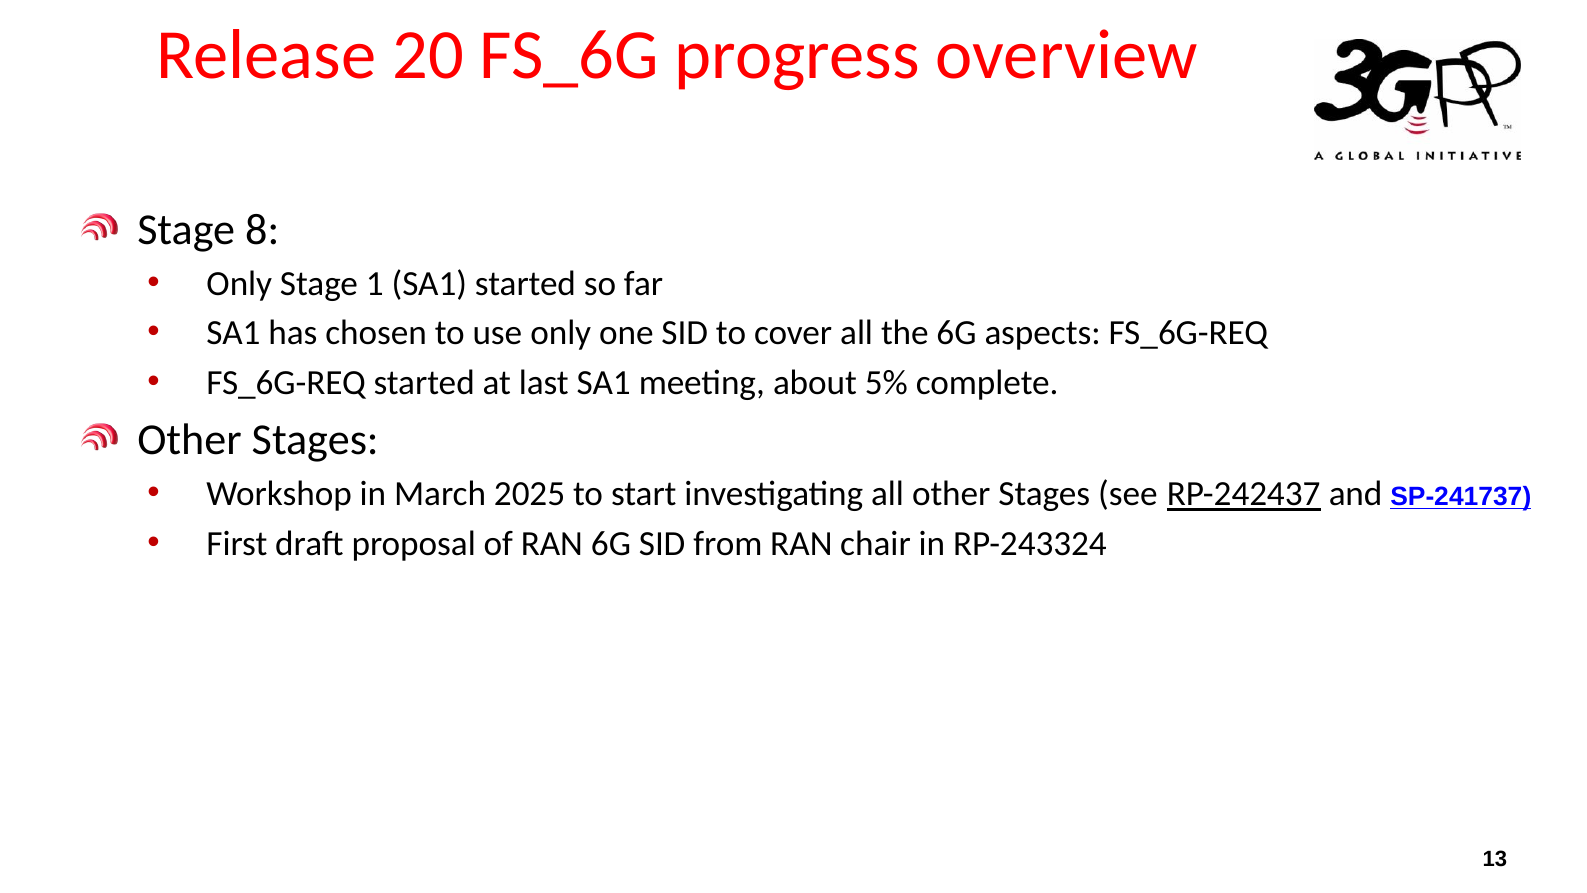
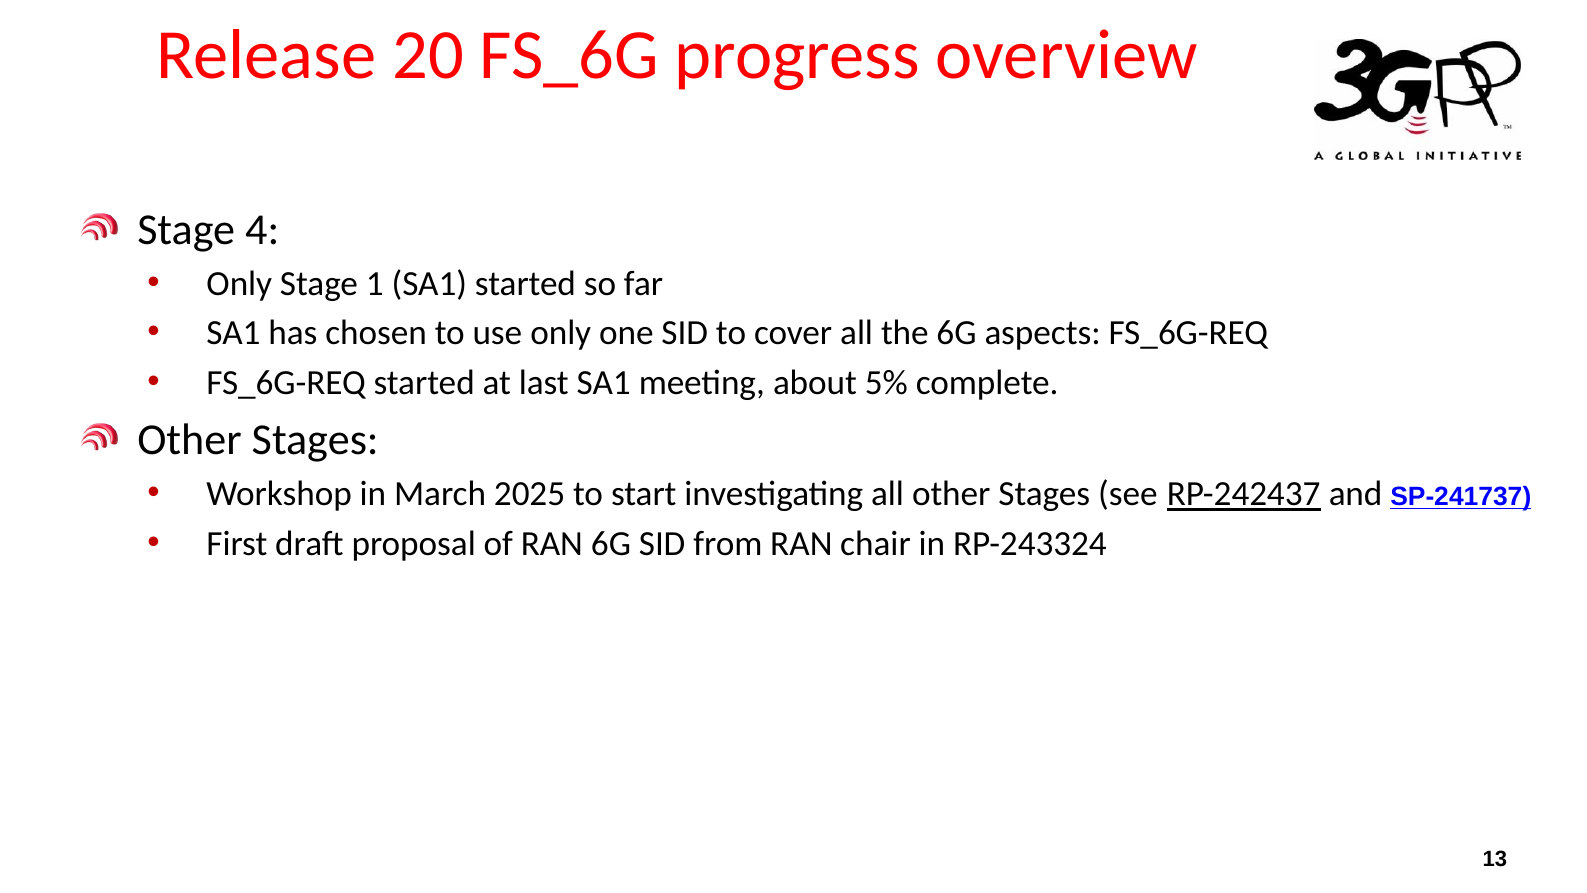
8: 8 -> 4 (262, 230)
